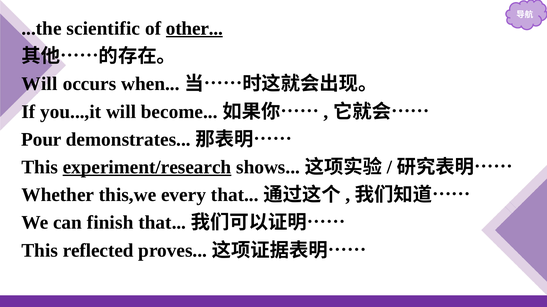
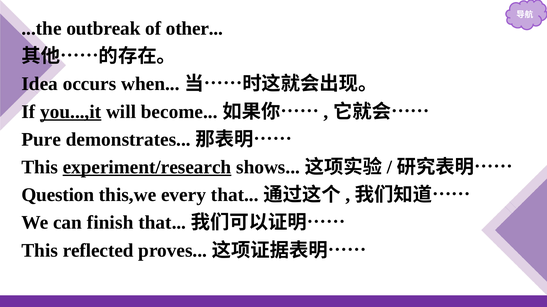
scientific: scientific -> outbreak (103, 29)
other underline: present -> none (194, 29)
Will: Will -> Idea (40, 84)
you...,it underline: none -> present (71, 112)
Pour: Pour -> Pure (41, 140)
Whether: Whether -> Question (58, 195)
